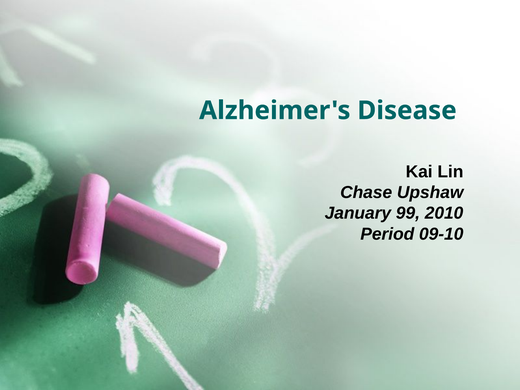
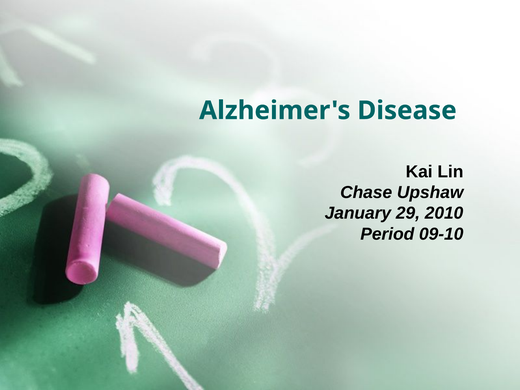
99: 99 -> 29 (408, 213)
